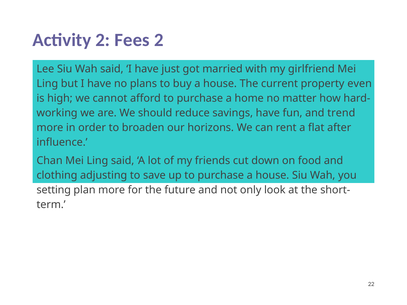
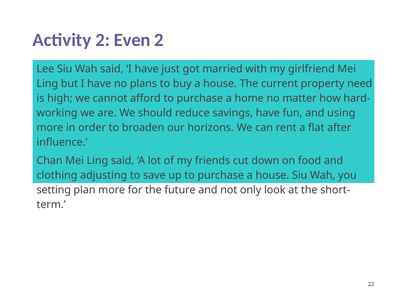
Fees: Fees -> Even (132, 40)
even: even -> need (360, 84)
trend: trend -> using (341, 113)
